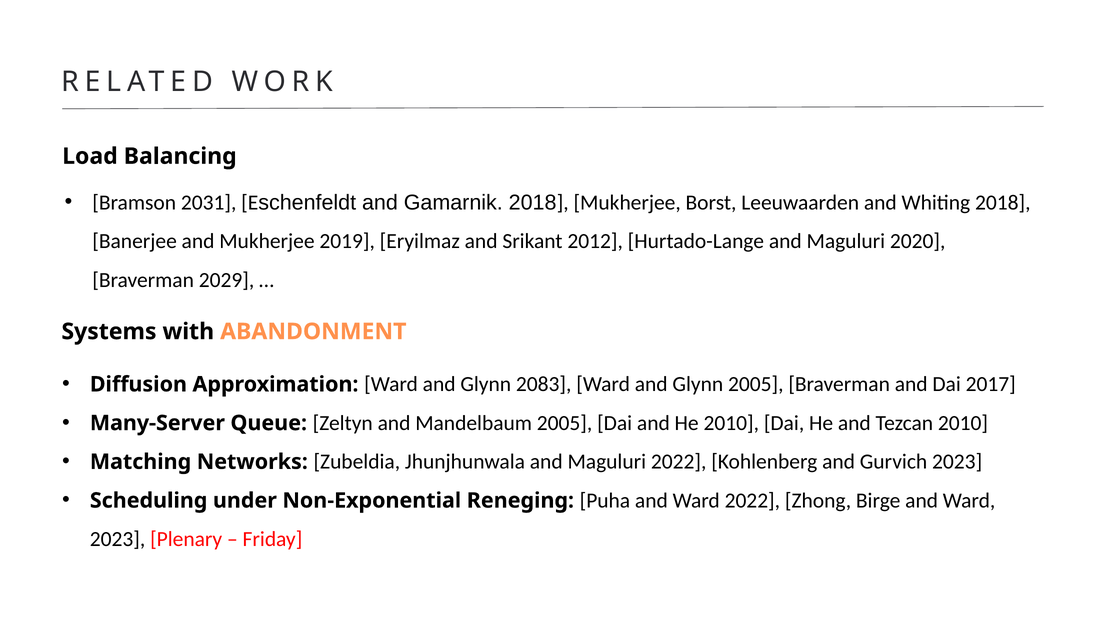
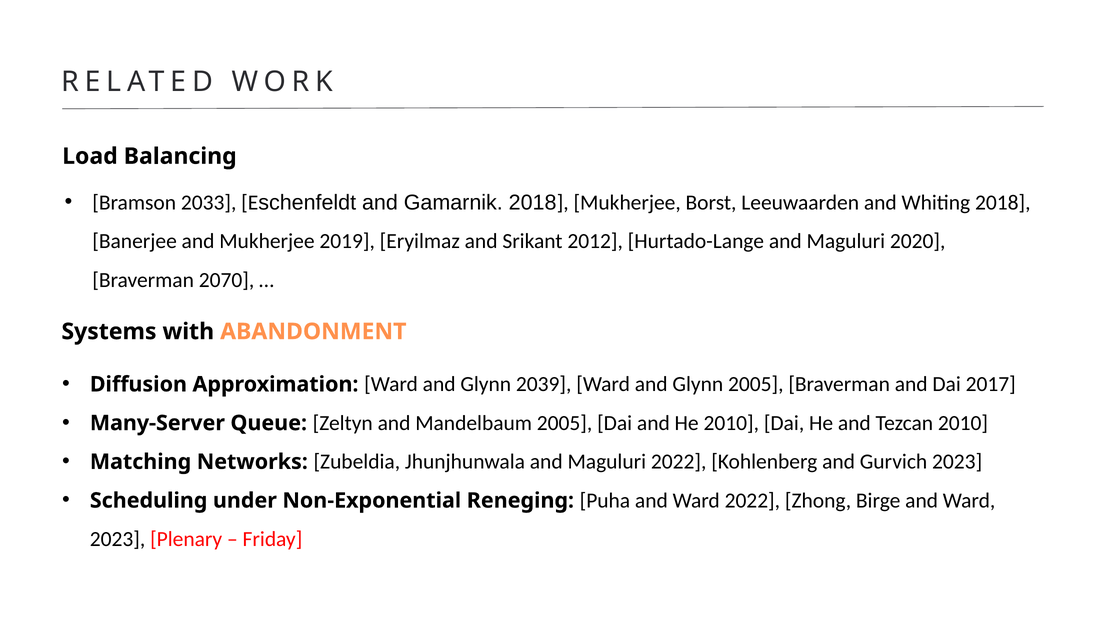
2031: 2031 -> 2033 (209, 203)
2029: 2029 -> 2070 (227, 280)
2083: 2083 -> 2039 (544, 384)
